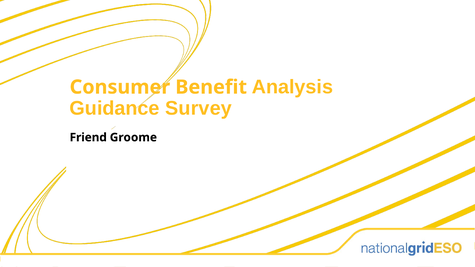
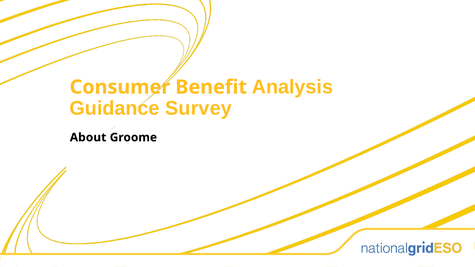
Friend: Friend -> About (88, 137)
